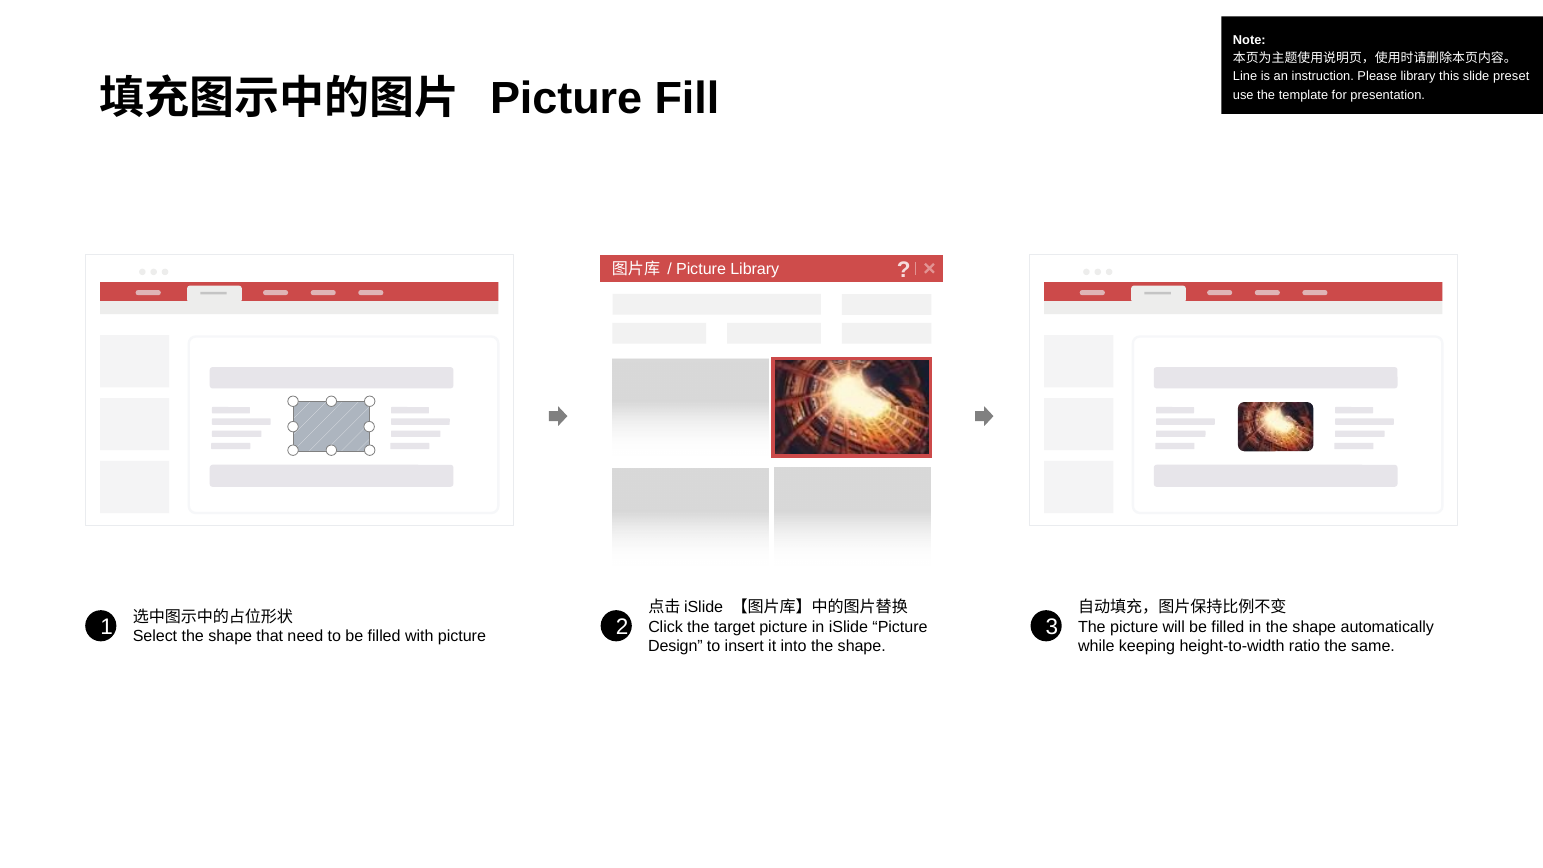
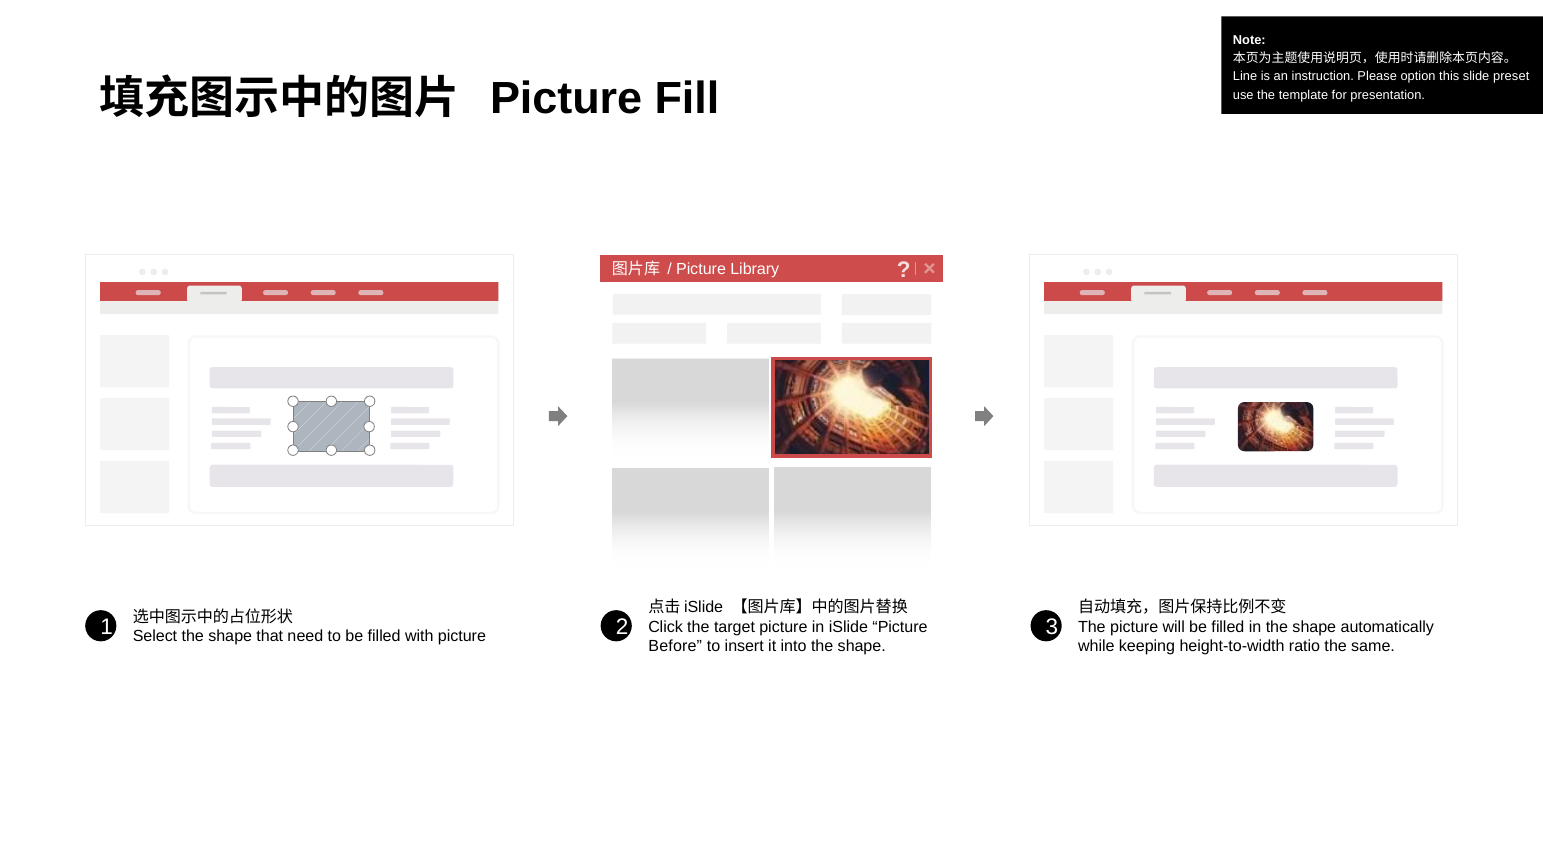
Please library: library -> option (1418, 77)
Design: Design -> Before (675, 646)
